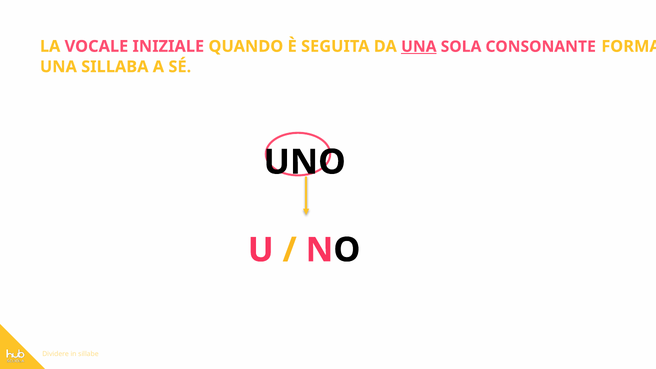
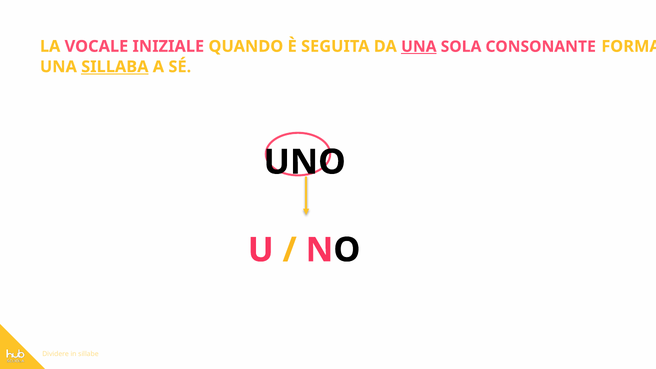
SILLABA underline: none -> present (115, 67)
